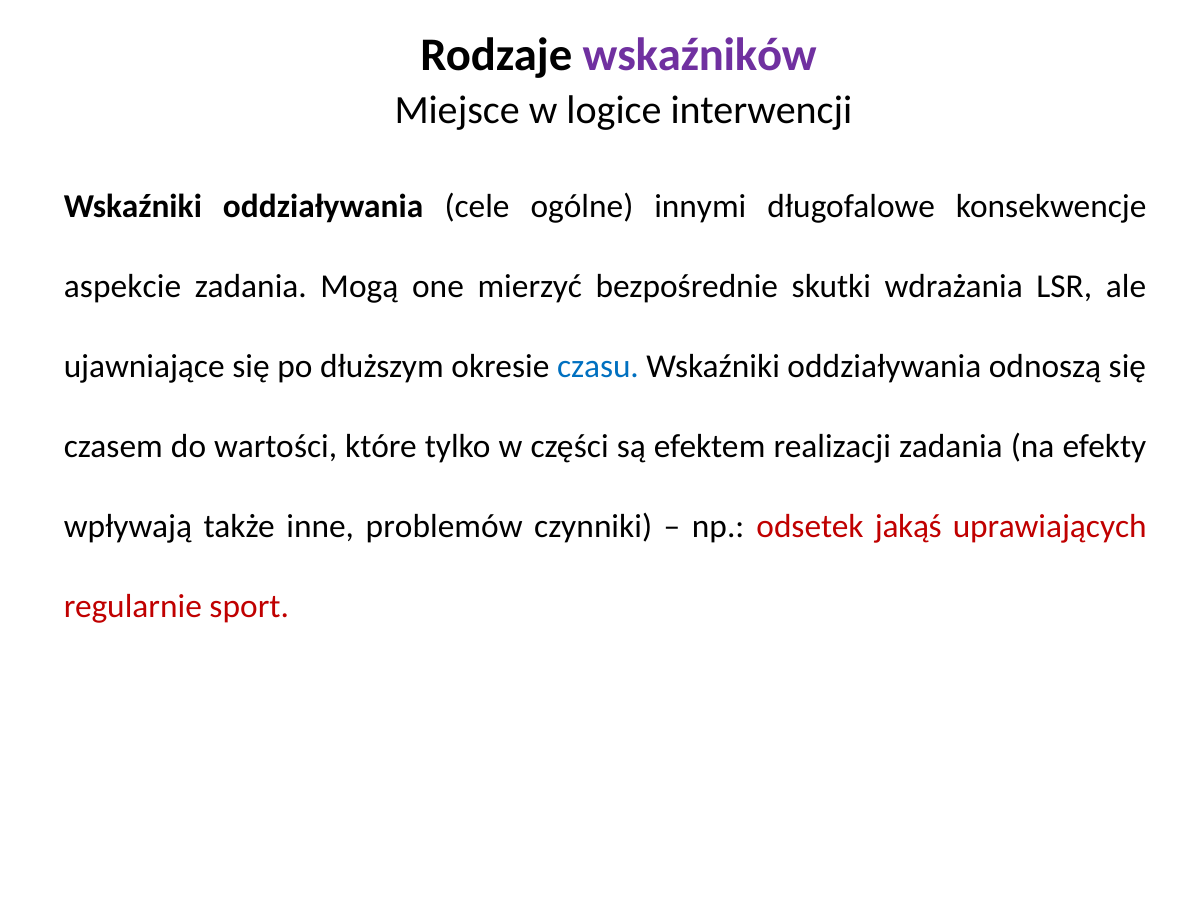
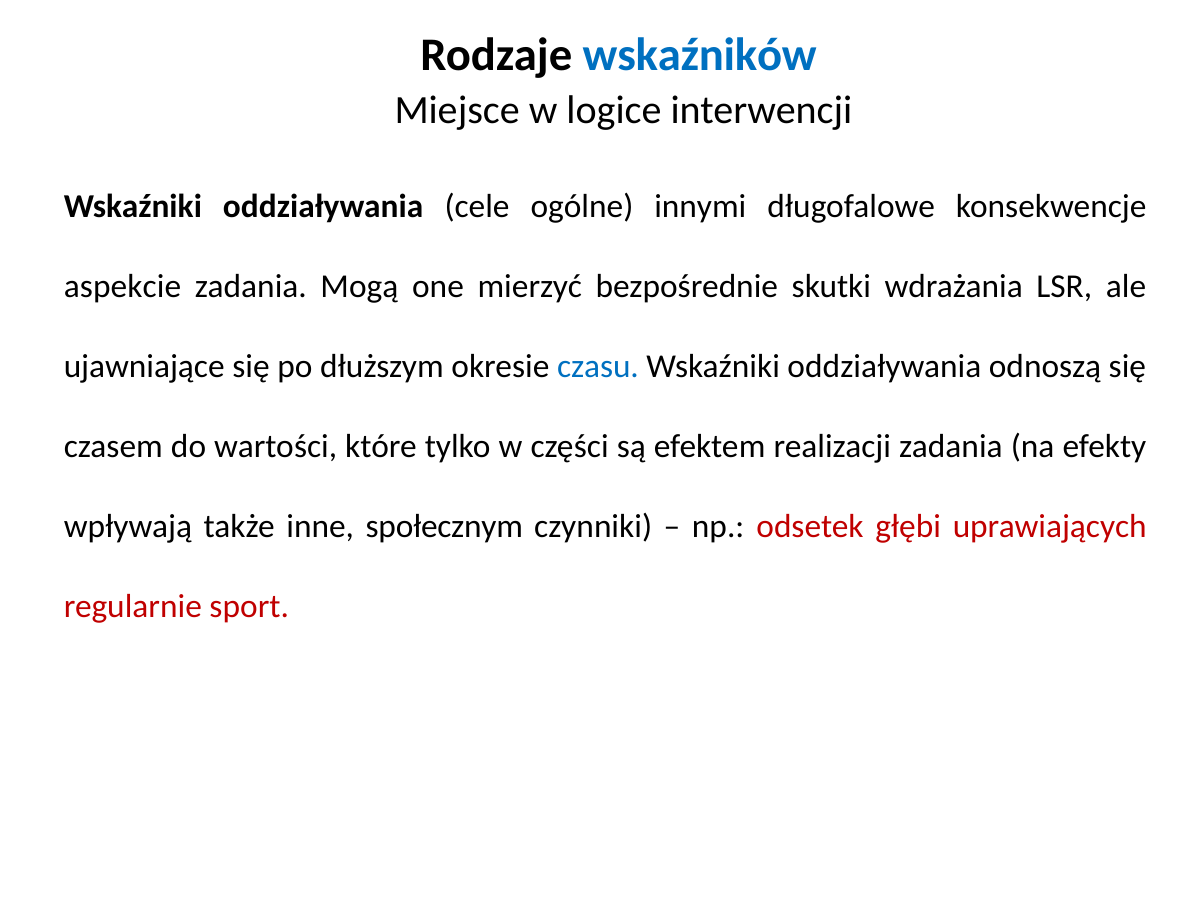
wskaźników colour: purple -> blue (700, 56)
problemów: problemów -> społecznym (444, 527)
jakąś: jakąś -> głębi (908, 527)
